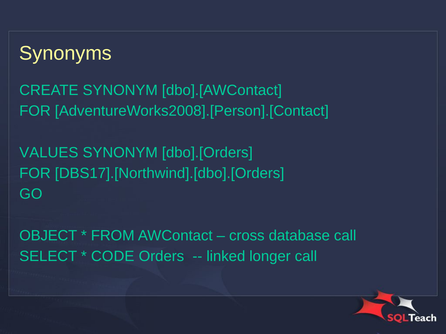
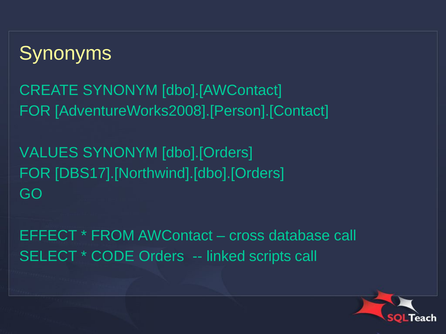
OBJECT: OBJECT -> EFFECT (48, 236)
longer: longer -> scripts (270, 257)
